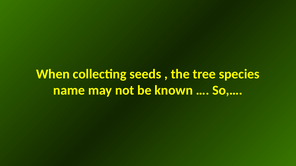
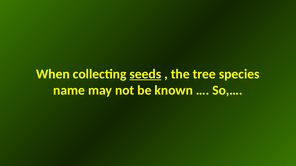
seeds underline: none -> present (145, 74)
